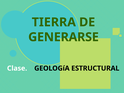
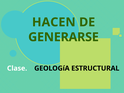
TIERRA: TIERRA -> HACEN (54, 22)
